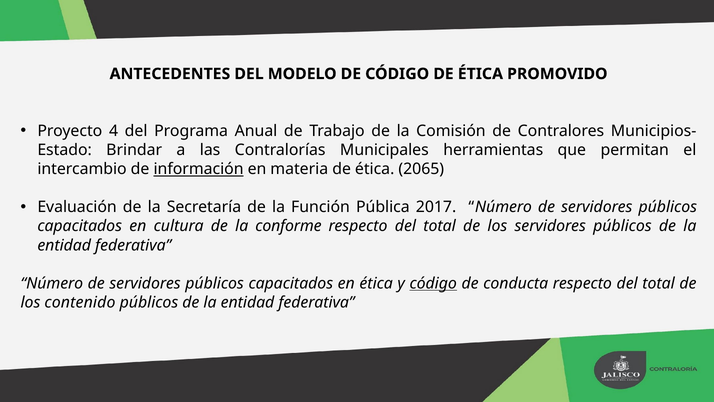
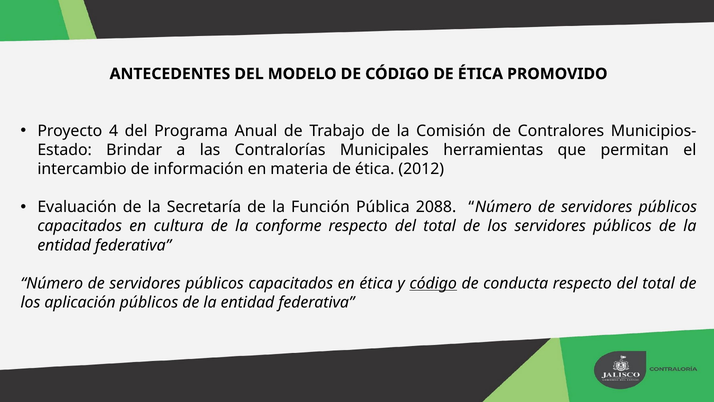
información underline: present -> none (199, 169)
2065: 2065 -> 2012 (421, 169)
2017: 2017 -> 2088 (436, 207)
contenido: contenido -> aplicación (80, 302)
